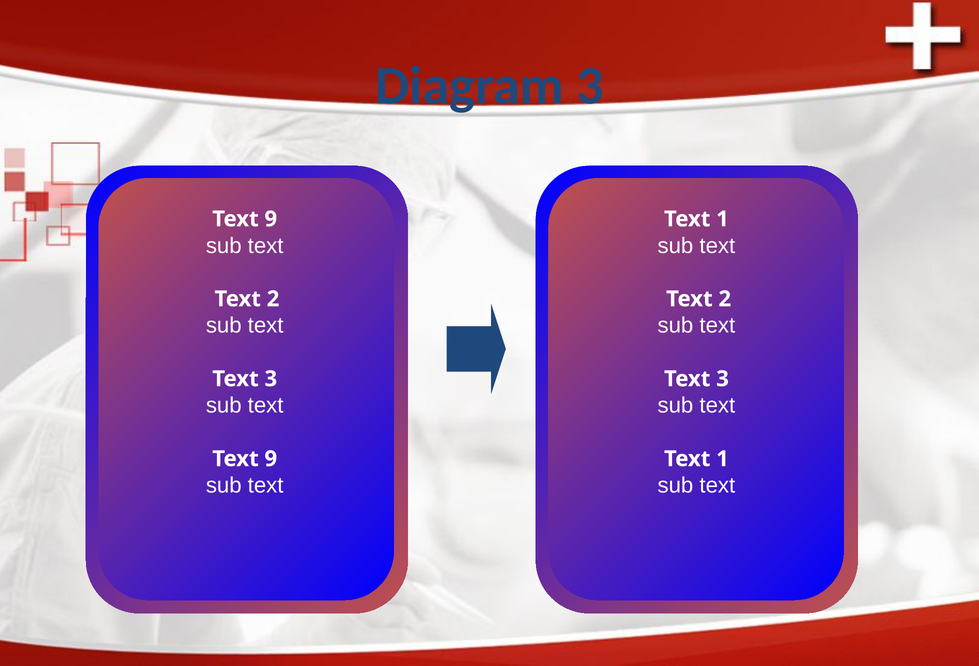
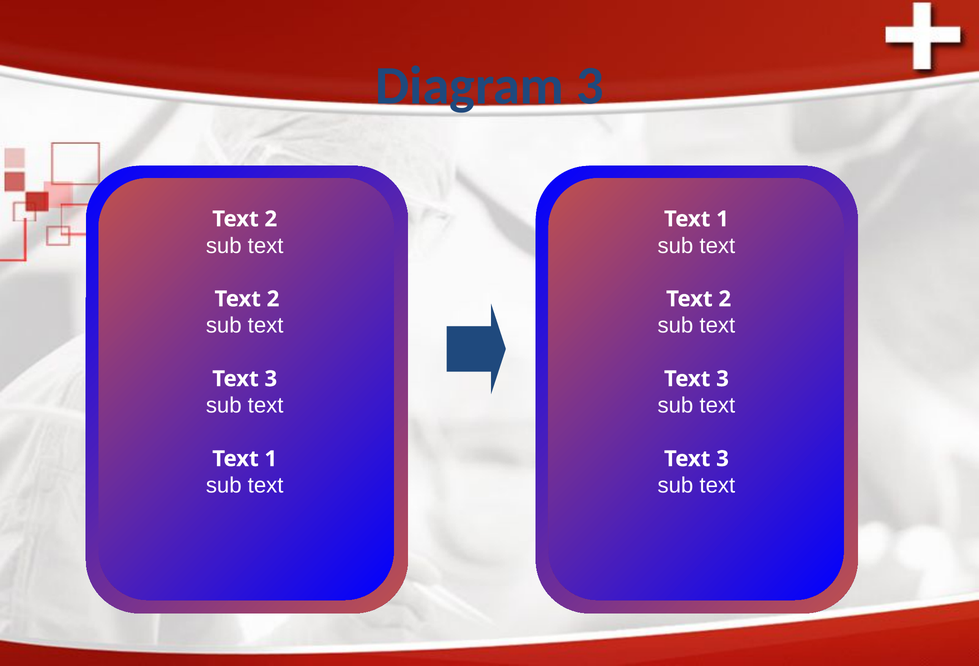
9: 9 -> 2 (271, 219)
9: 9 -> 1 (271, 459)
1: 1 -> 3 (723, 459)
